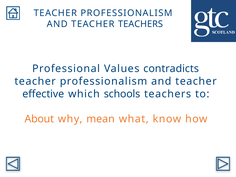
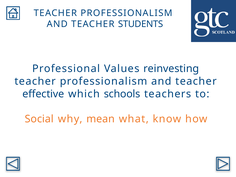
TEACHER TEACHERS: TEACHERS -> STUDENTS (141, 24)
contradicts: contradicts -> reinvesting (171, 69)
About: About -> Social (39, 119)
